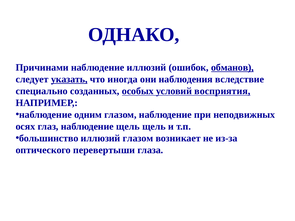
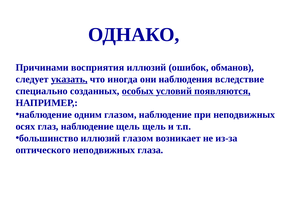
Причинами наблюдение: наблюдение -> восприятия (98, 68)
обманов underline: present -> none (232, 68)
восприятия: восприятия -> появляются (222, 91)
оптического перевертыши: перевертыши -> неподвижных (104, 150)
